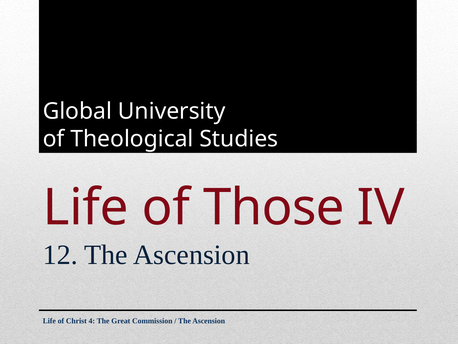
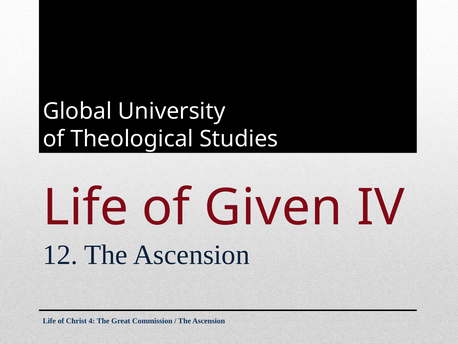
Those: Those -> Given (273, 207)
